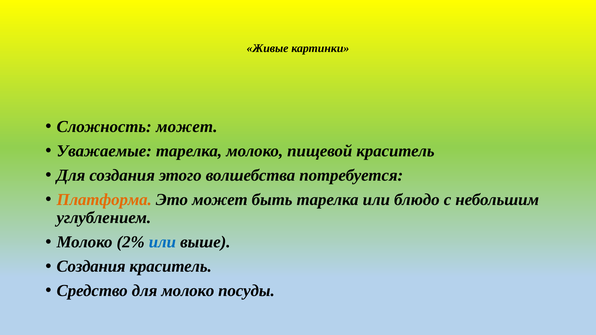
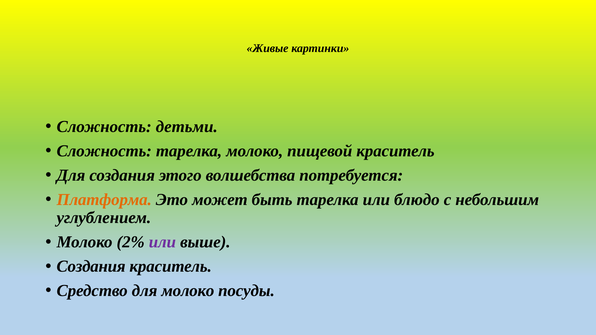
Сложность может: может -> детьми (187, 127)
Уважаемые: Уважаемые -> Сложность (104, 151)
или colour: blue -> purple (162, 242)
